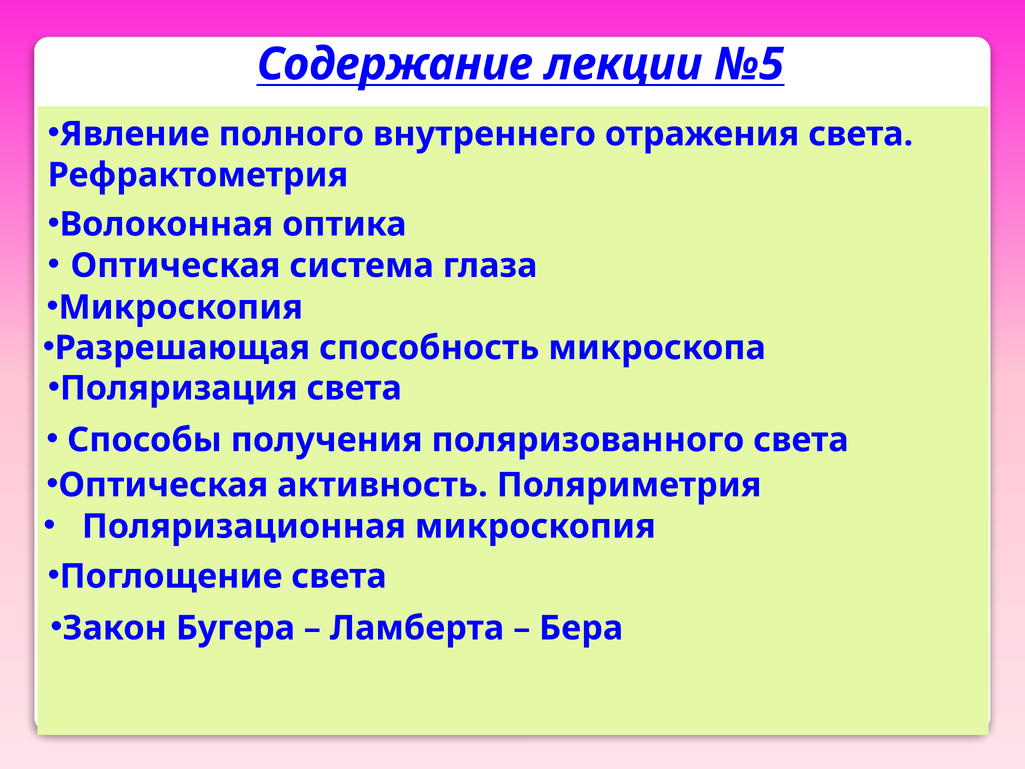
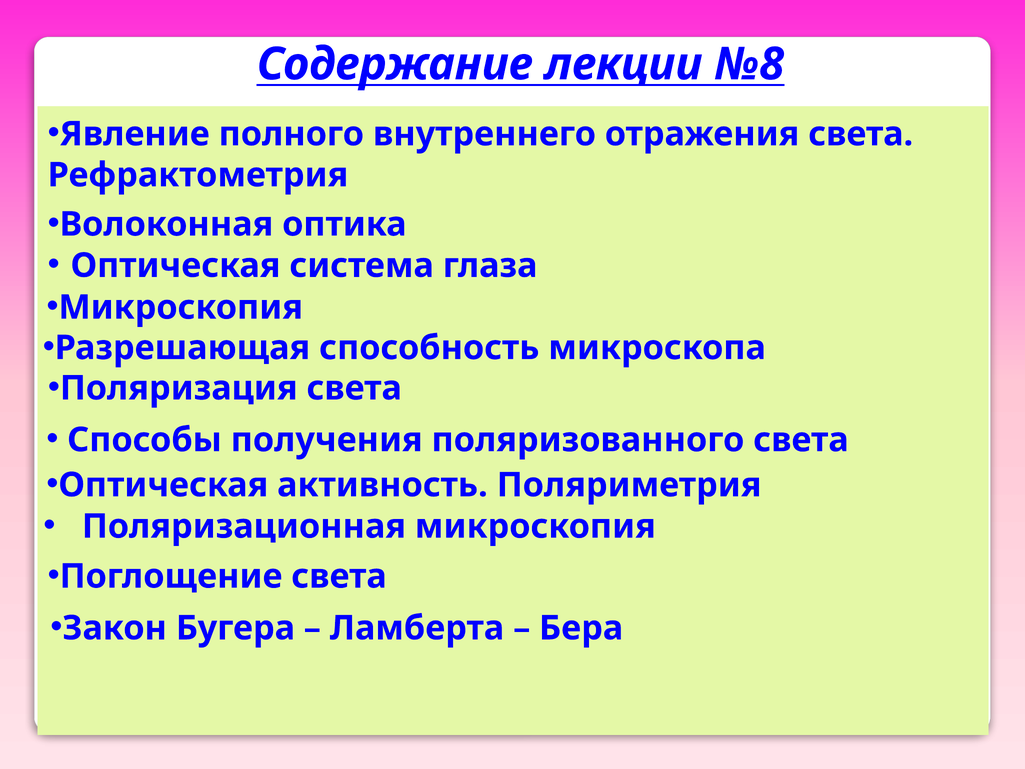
№5: №5 -> №8 (749, 64)
